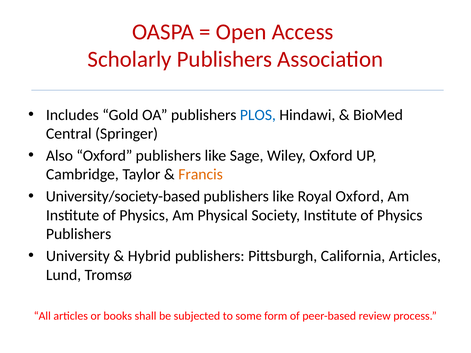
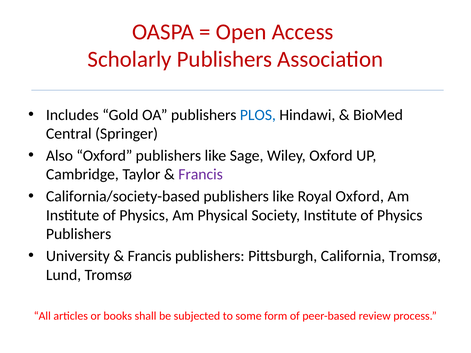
Francis colour: orange -> purple (201, 175)
University/society-based: University/society-based -> California/society-based (123, 197)
Hybrid: Hybrid -> Francis (150, 256)
California Articles: Articles -> Tromsø (415, 256)
